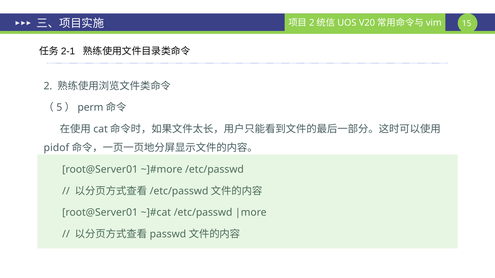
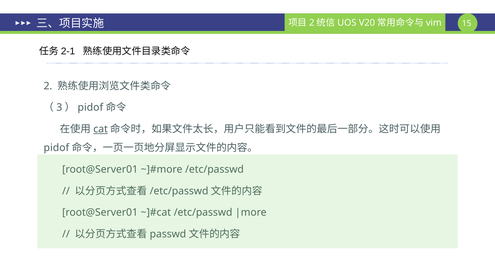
5: 5 -> 3 (59, 108)
perm: perm -> pidof (90, 108)
cat underline: none -> present (101, 129)
